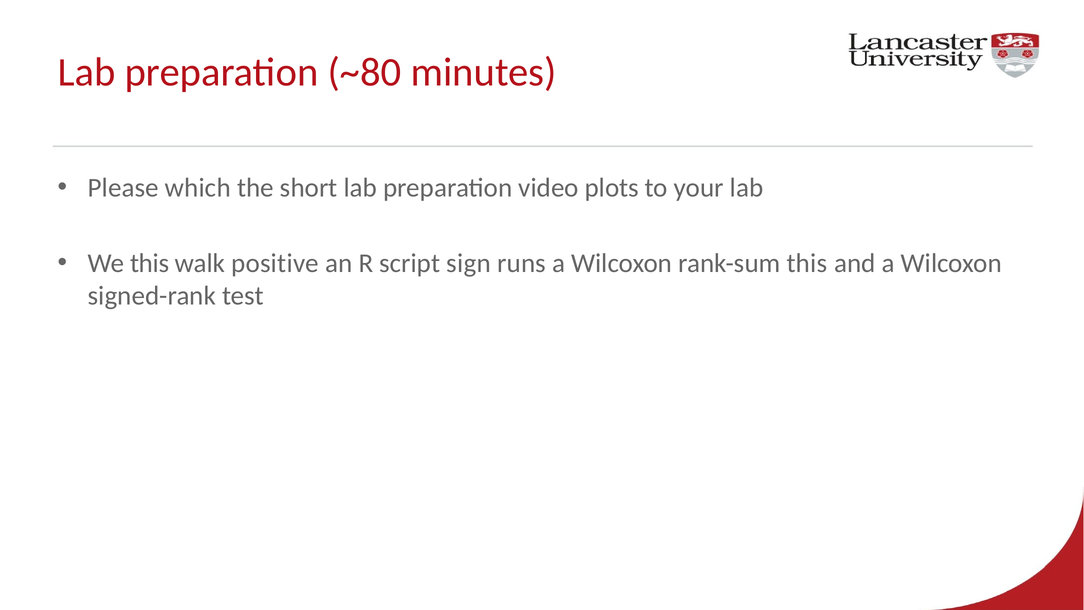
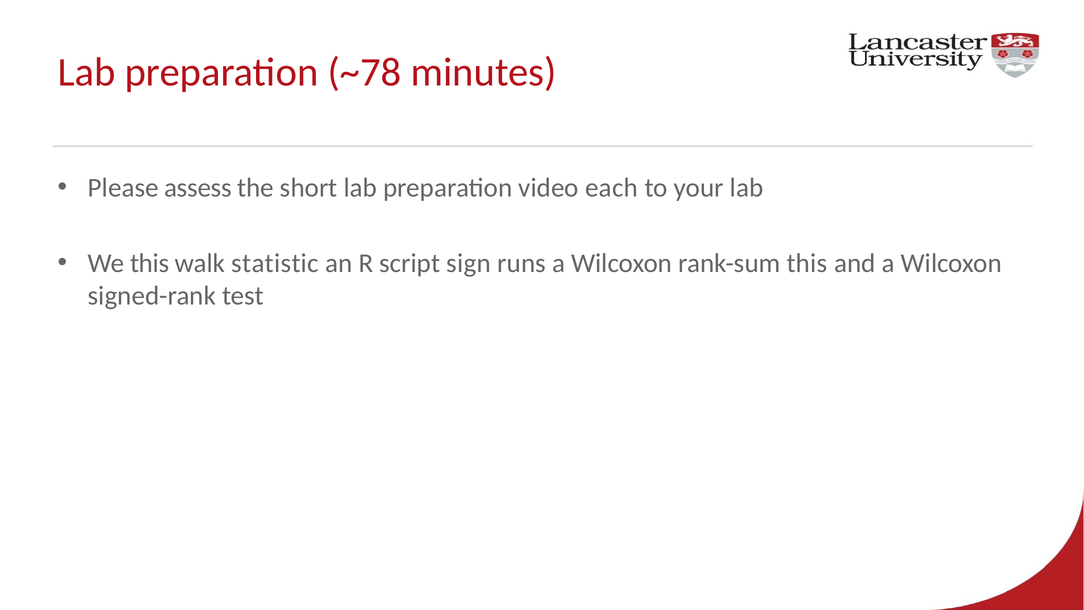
~80: ~80 -> ~78 (365, 72)
which: which -> assess (198, 188)
plots: plots -> each (612, 188)
positive: positive -> statistic (275, 263)
